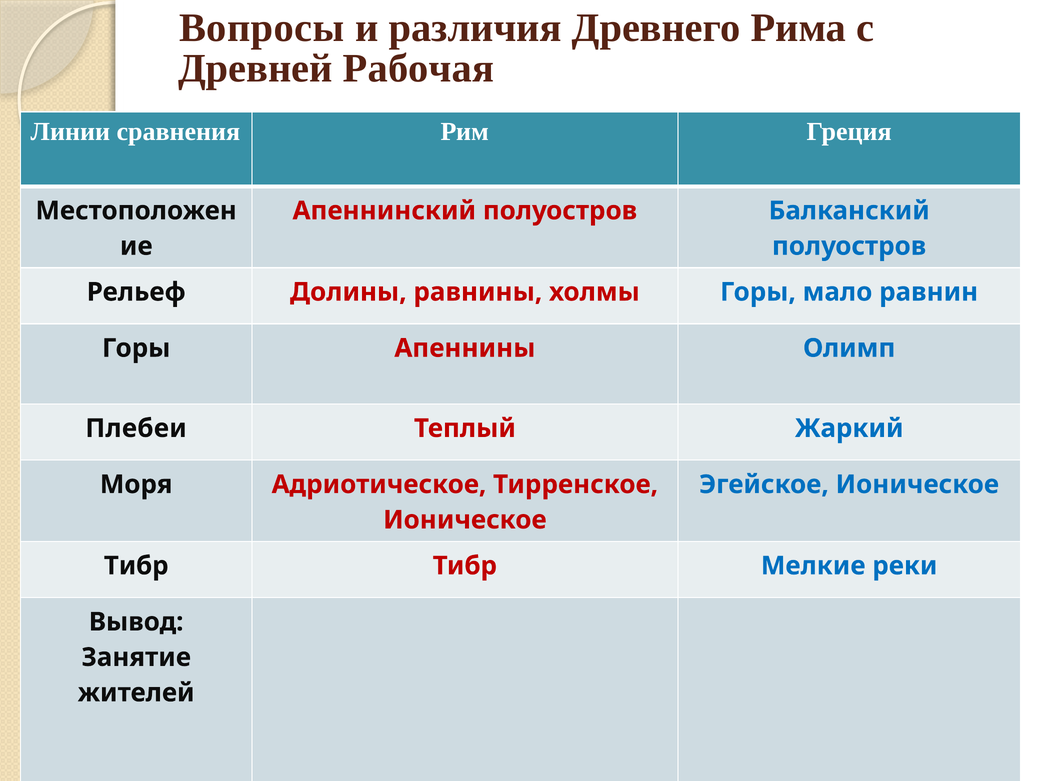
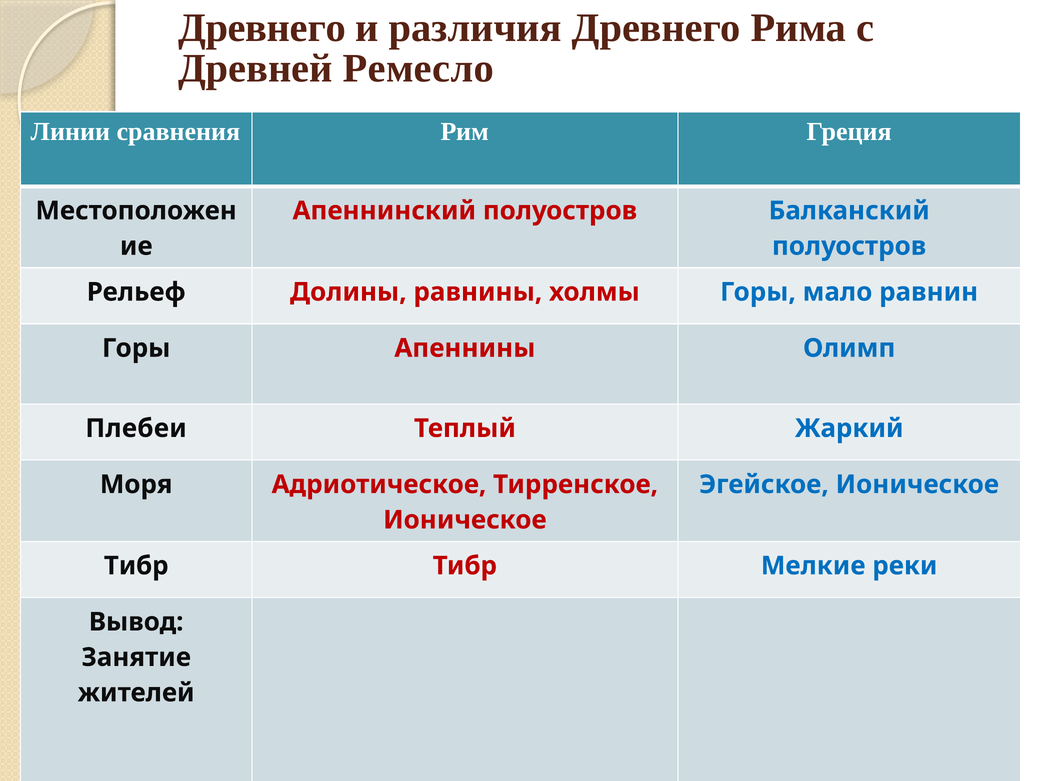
Вопросы: Вопросы -> Древнего (262, 28)
Рабочая: Рабочая -> Ремесло (418, 68)
